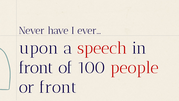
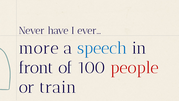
upon: upon -> more (39, 48)
speech colour: red -> blue (102, 48)
or front: front -> train (58, 87)
